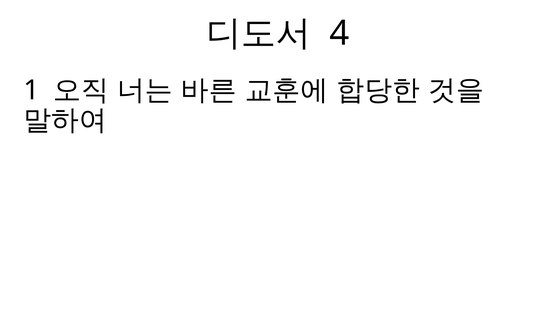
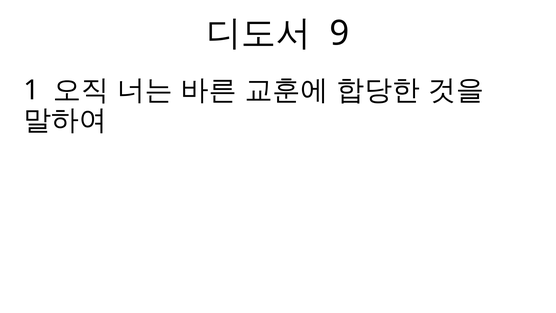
4: 4 -> 9 (339, 33)
